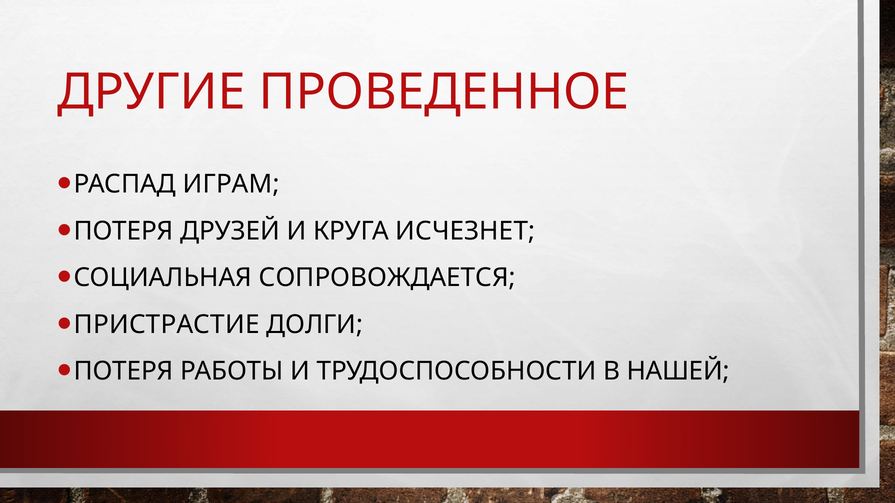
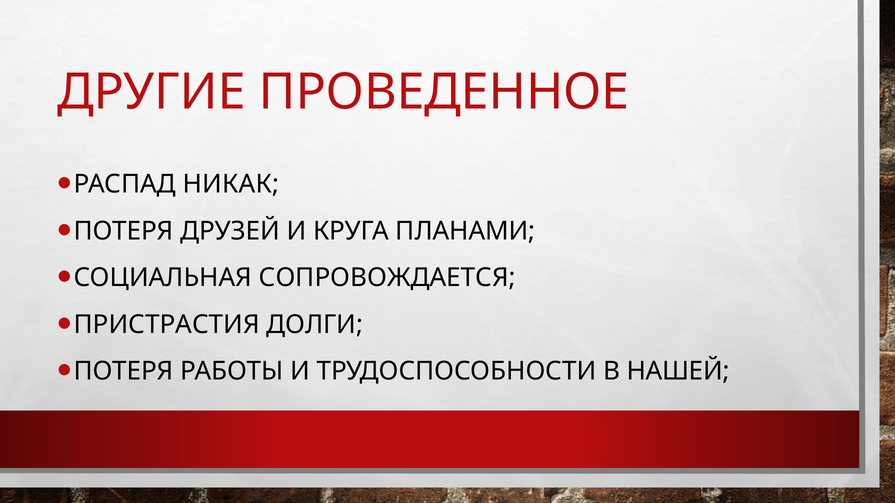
ИГРАМ: ИГРАМ -> НИКАК (231, 184)
ИСЧЕЗНЕТ: ИСЧЕЗНЕТ -> ПЛАНАМИ (465, 231)
ПРИСТРАСТИЕ: ПРИСТРАСТИЕ -> ПРИСТРАСТИЯ (167, 325)
